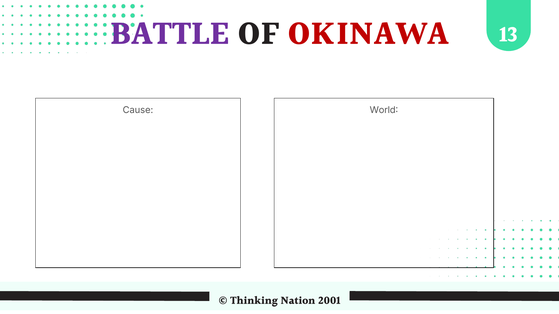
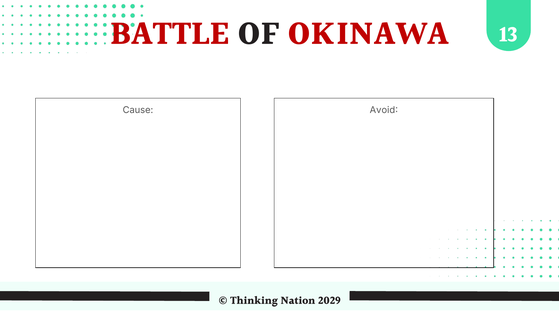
BATTLE colour: purple -> red (170, 35)
World: World -> Avoid (384, 110)
2001: 2001 -> 2029 (329, 301)
